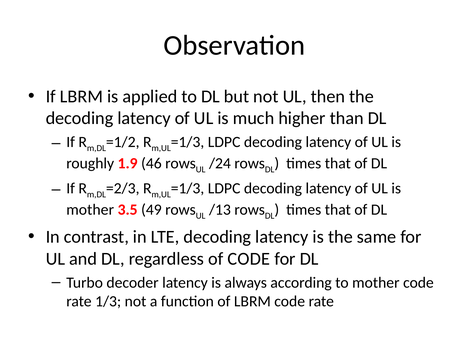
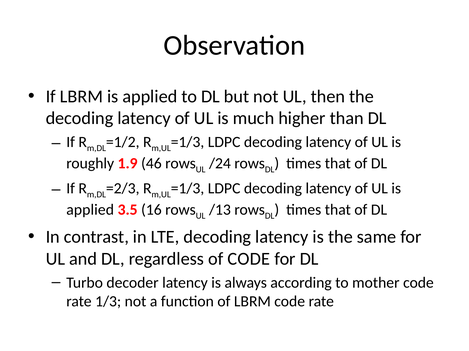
mother: mother -> applied (90, 210)
49: 49 -> 16 (151, 210)
